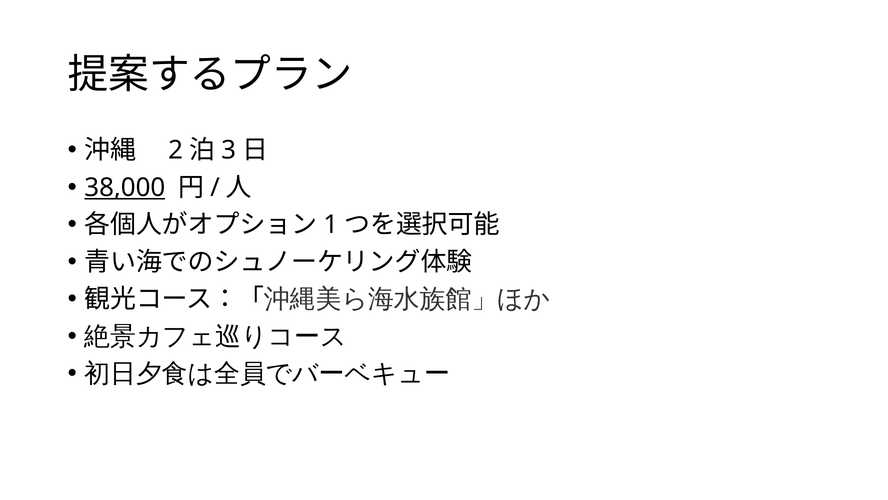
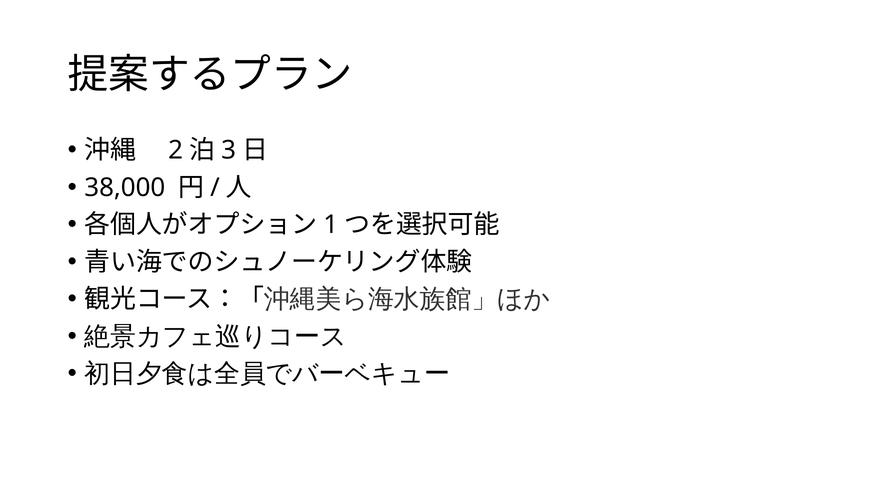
38,000 underline: present -> none (125, 187)
